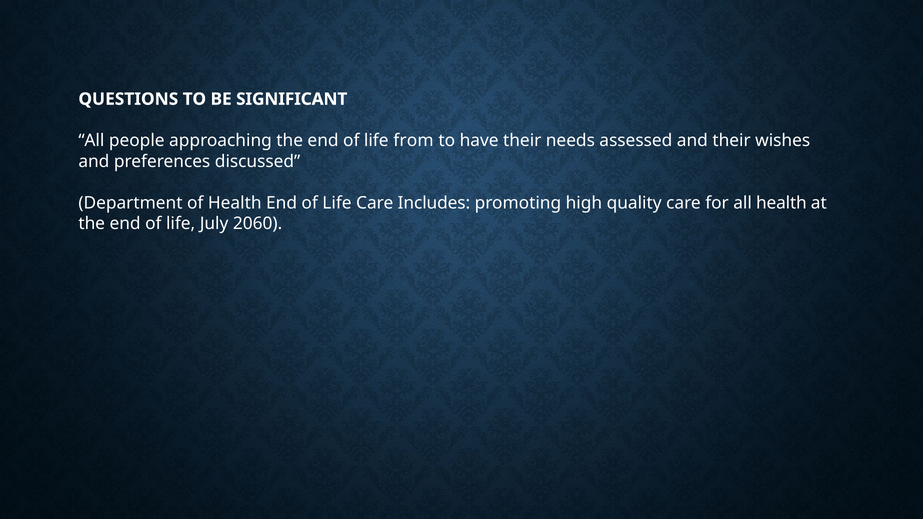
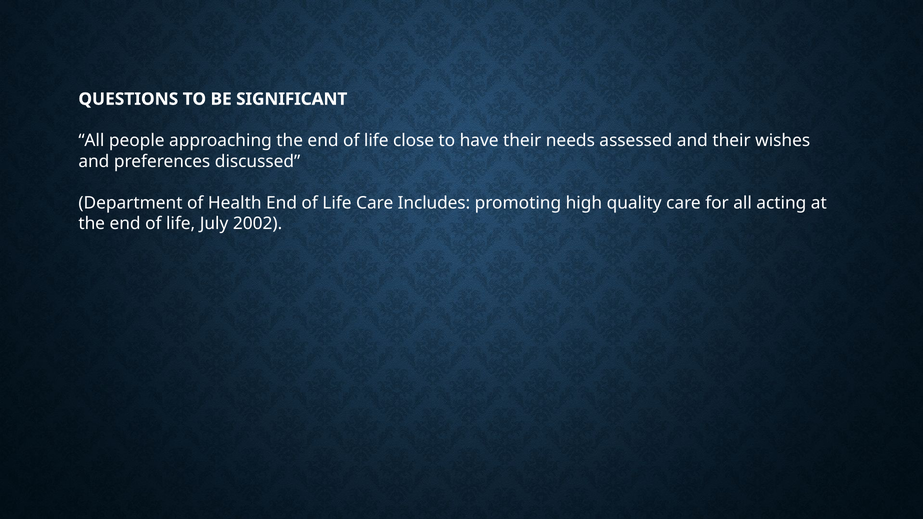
from: from -> close (414, 141)
all health: health -> acting (781, 203)
2060: 2060 -> 2002 (258, 224)
